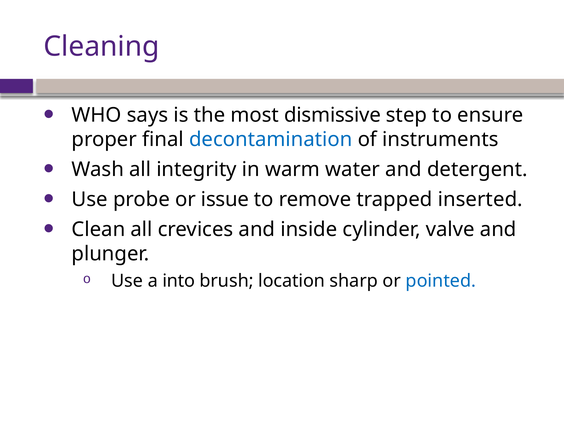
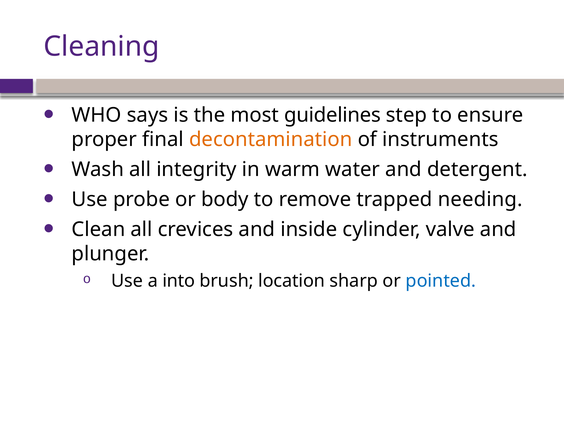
dismissive: dismissive -> guidelines (333, 115)
decontamination colour: blue -> orange (271, 140)
issue: issue -> body (225, 199)
inserted: inserted -> needing (480, 199)
